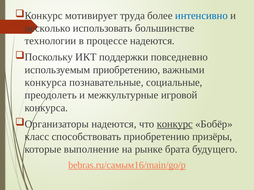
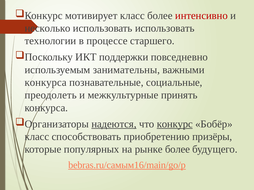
мотивирует труда: труда -> класс (132, 16)
интенсивно colour: blue -> red (201, 16)
использовать большинстве: большинстве -> использовать (165, 28)
процессе надеются: надеются -> старшего (152, 41)
используемым приобретению: приобретению -> занимательны (126, 70)
игровой: игровой -> принять (179, 95)
надеются underline: none -> present (114, 124)
выполнение: выполнение -> популярных (92, 150)
рынке брата: брата -> более (178, 150)
